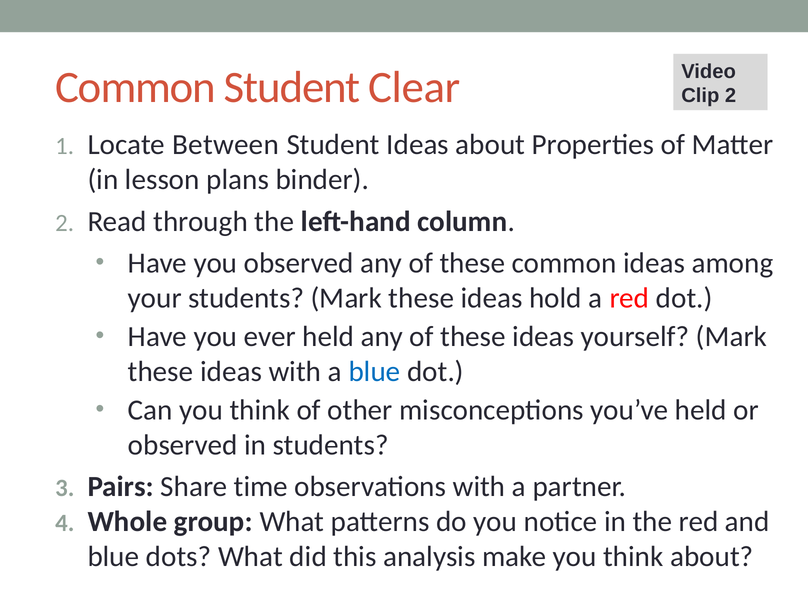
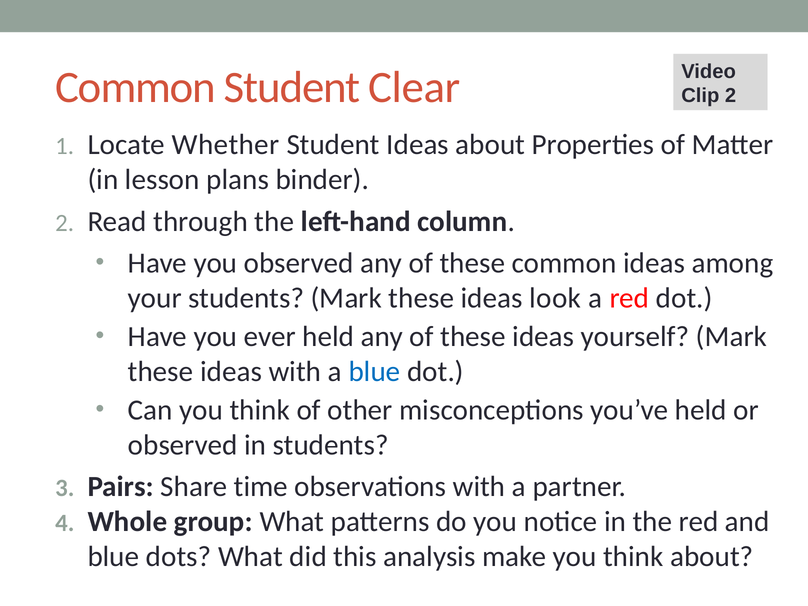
Between: Between -> Whether (226, 145)
hold: hold -> look (555, 298)
